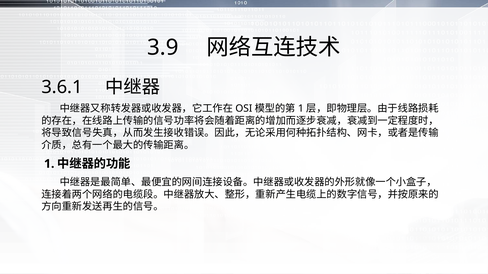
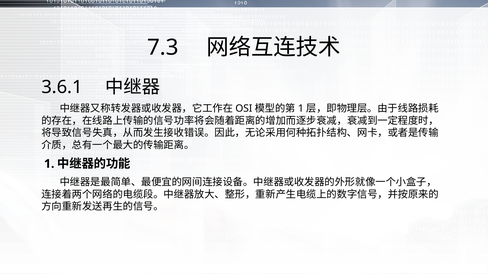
3.9: 3.9 -> 7.3 (163, 48)
